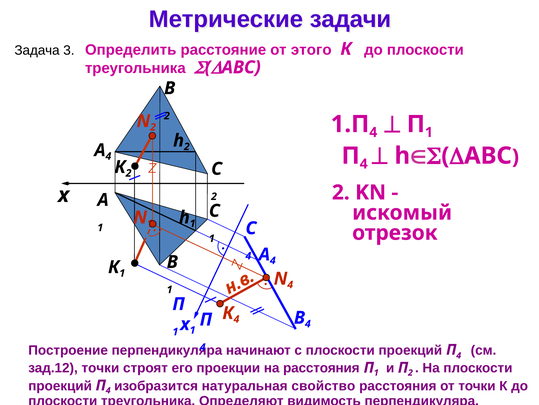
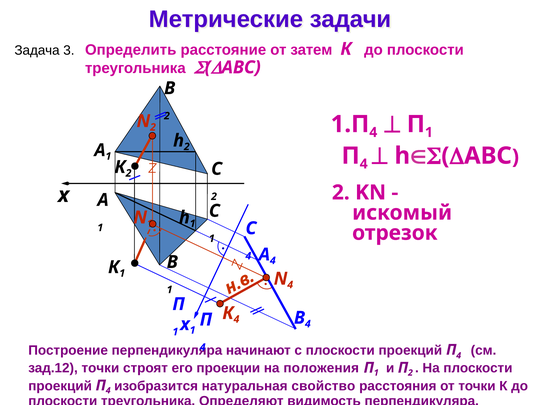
этого: этого -> затем (311, 50)
4: 4 -> 1 (108, 156)
на расстояния: расстояния -> положения (321, 367)
